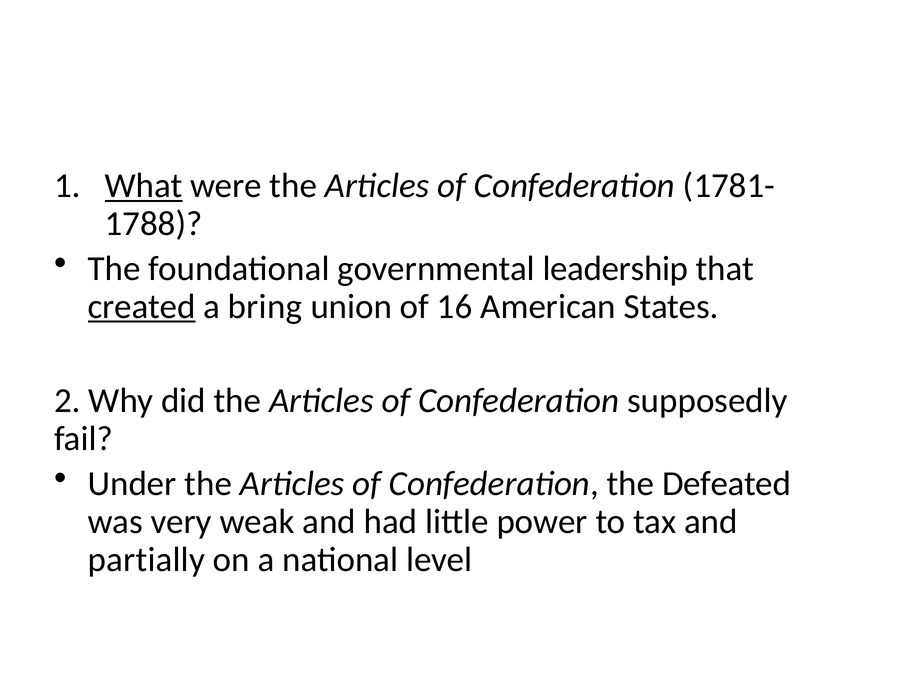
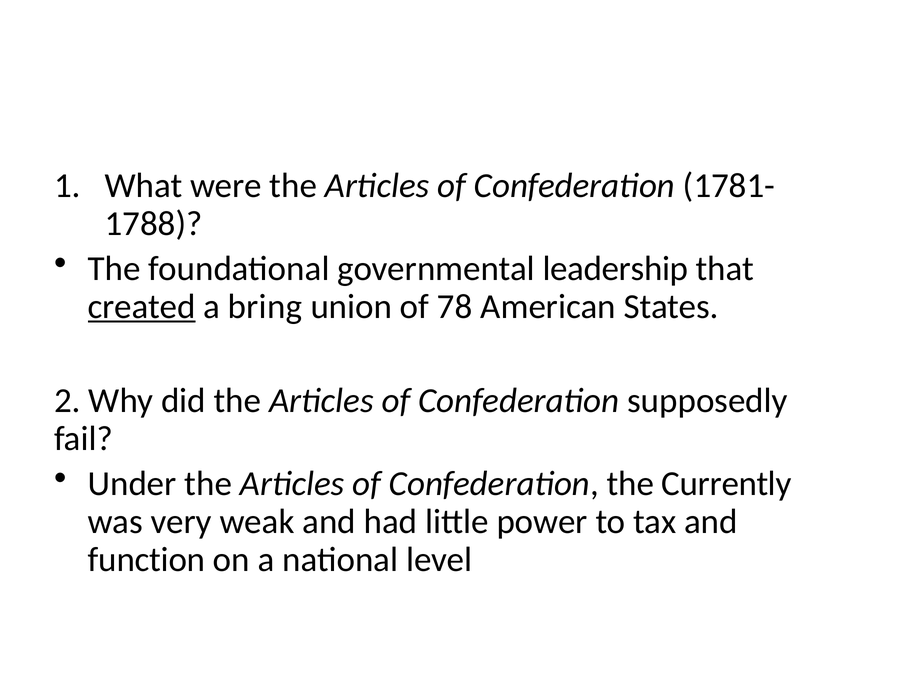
What underline: present -> none (144, 186)
16: 16 -> 78 (455, 306)
Defeated: Defeated -> Currently (726, 484)
partially: partially -> function (147, 559)
